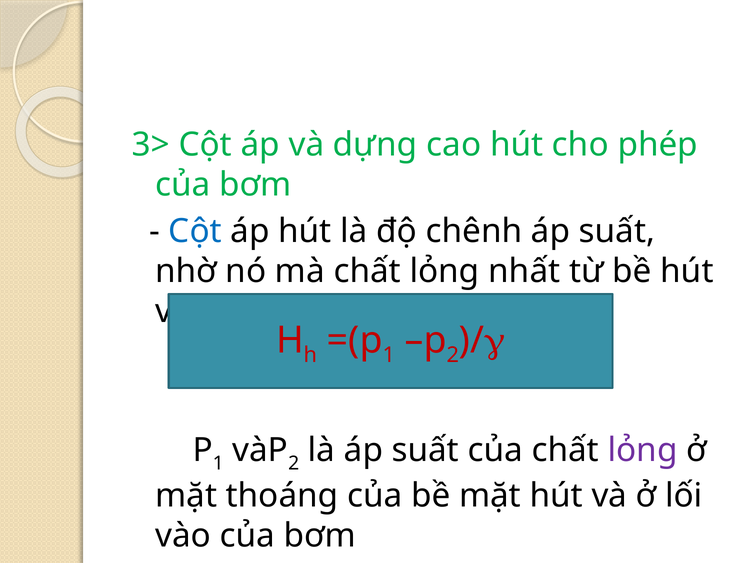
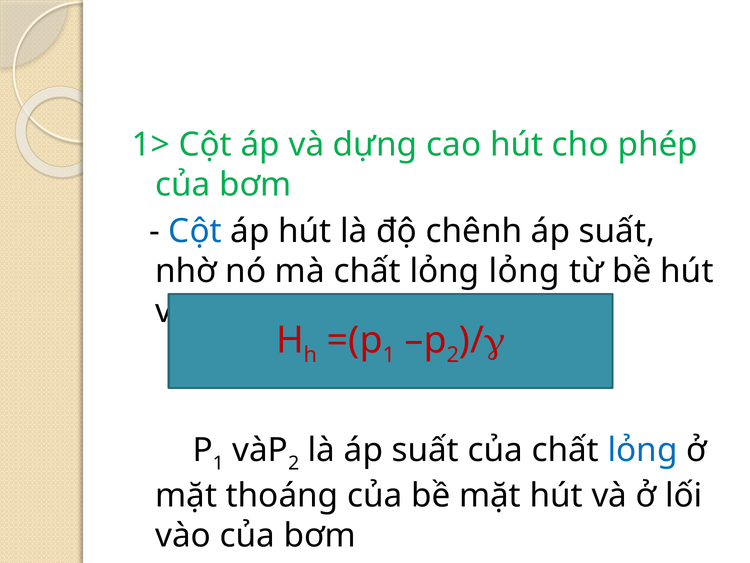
3>: 3> -> 1> (151, 145)
lỏng nhất: nhất -> lỏng (524, 271)
lỏng colour: purple -> blue (643, 450)
